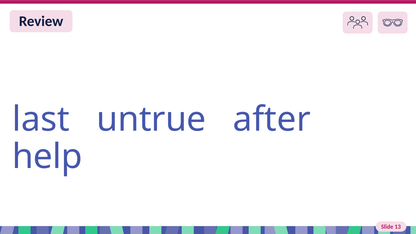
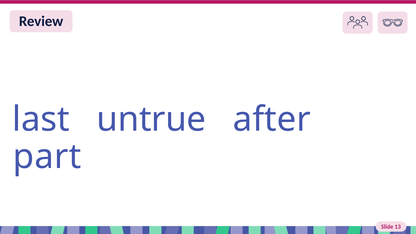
help: help -> part (47, 157)
